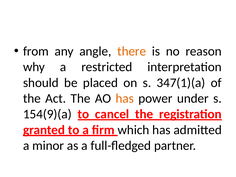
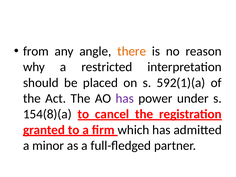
347(1)(a: 347(1)(a -> 592(1)(a (181, 83)
has colour: orange -> purple (125, 98)
154(9)(a: 154(9)(a -> 154(8)(a (47, 114)
